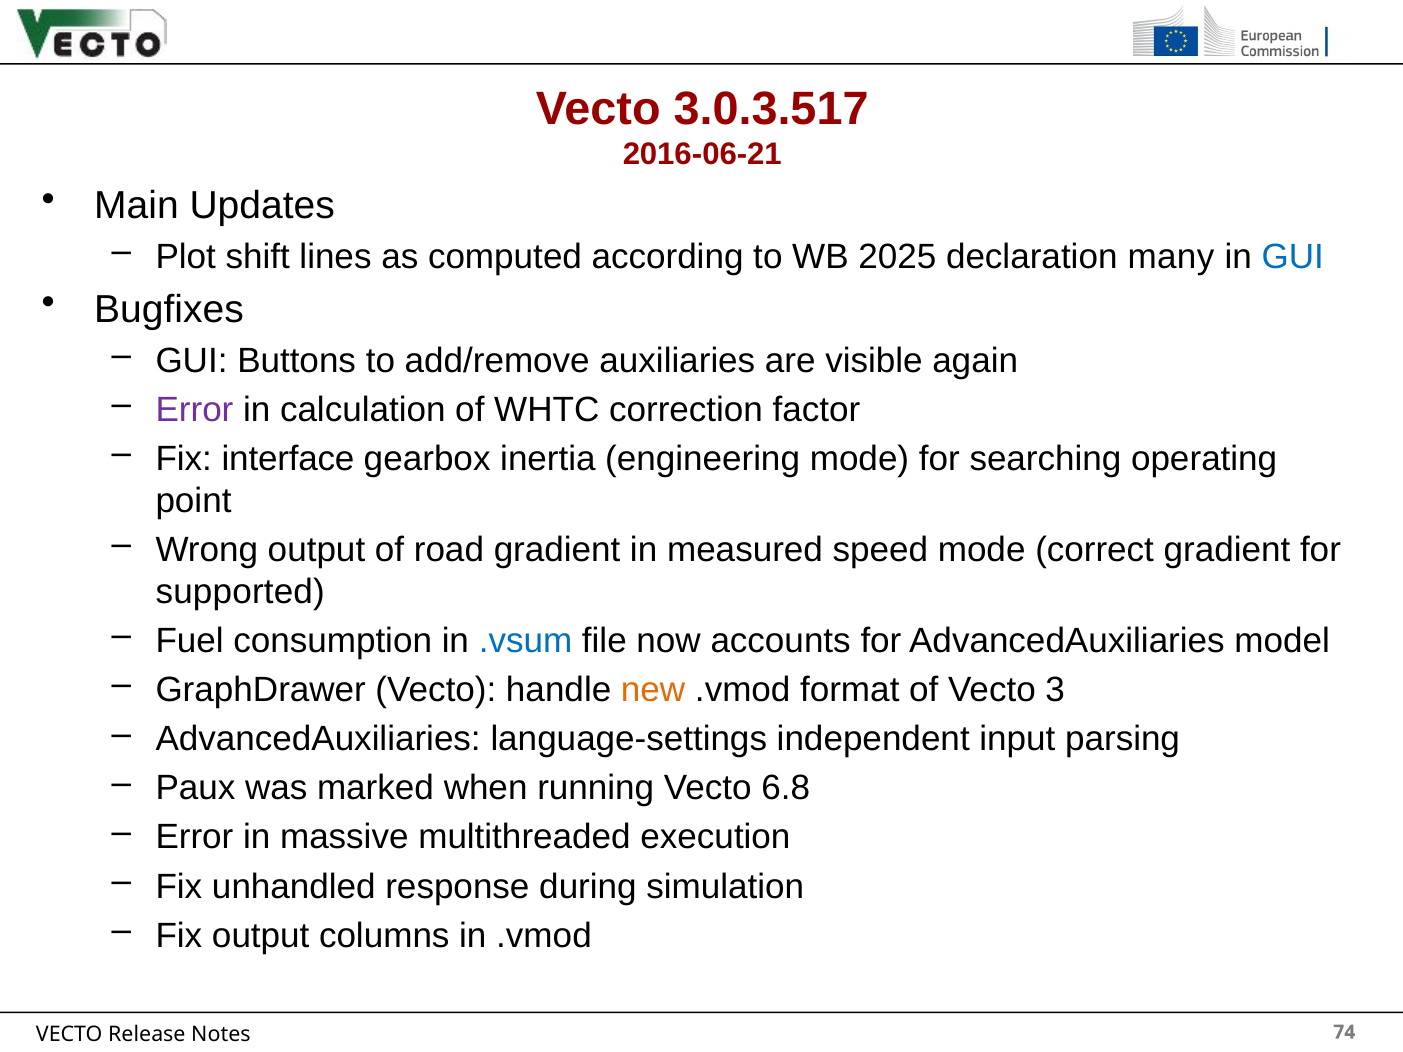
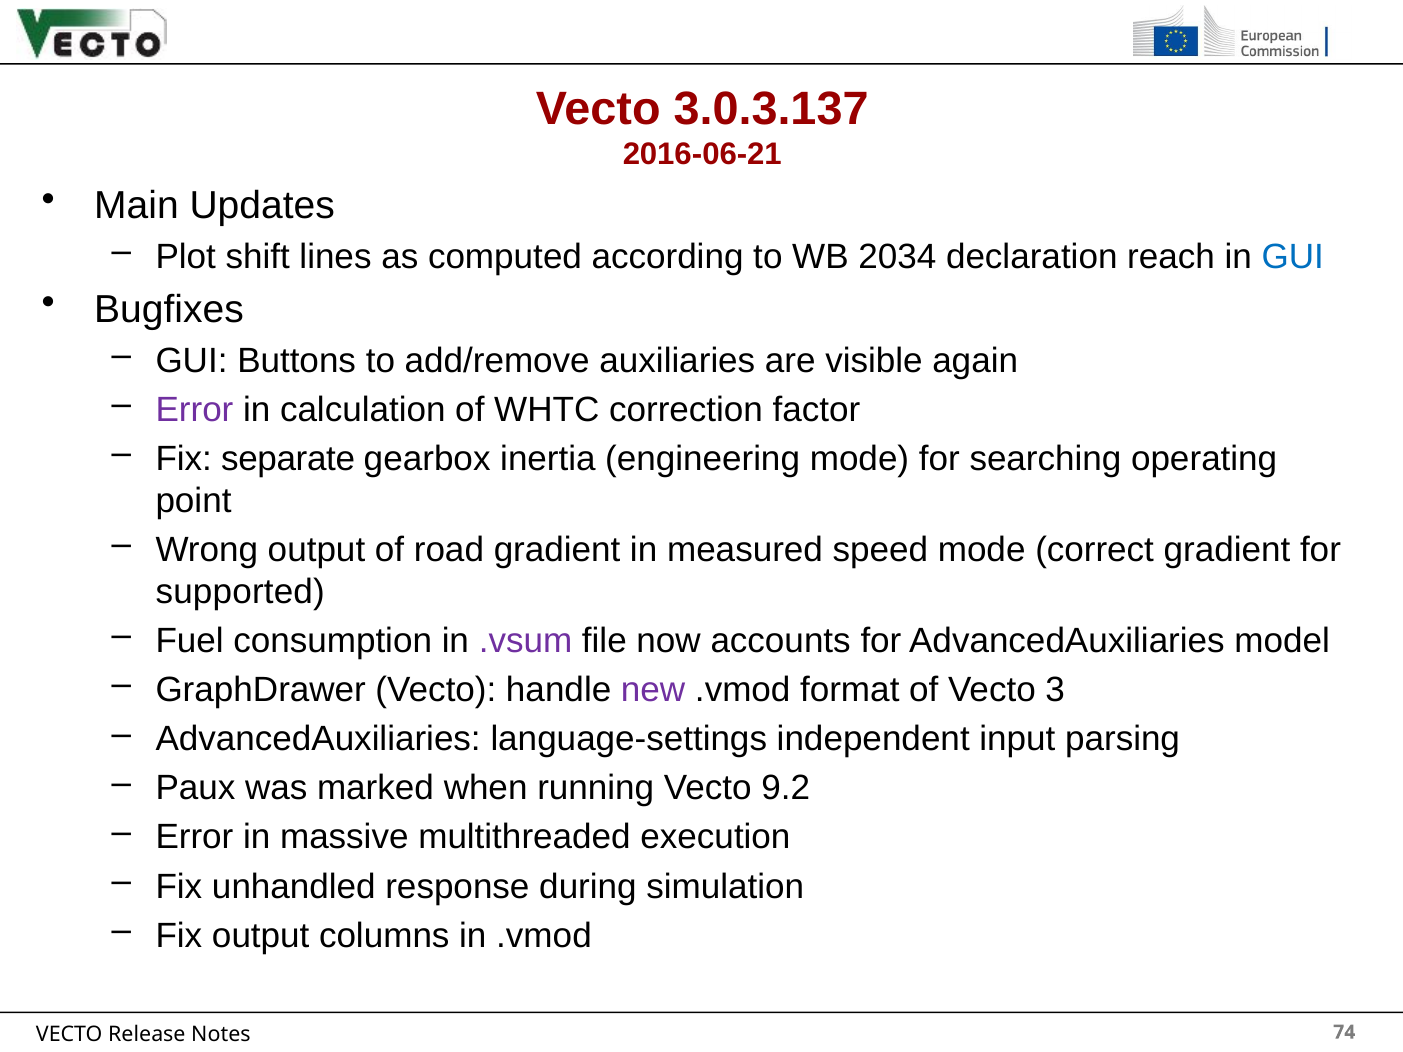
3.0.3.517: 3.0.3.517 -> 3.0.3.137 (771, 109)
2025: 2025 -> 2034 (897, 257)
many: many -> reach (1171, 257)
interface: interface -> separate (288, 459)
.vsum colour: blue -> purple (526, 641)
new colour: orange -> purple (653, 690)
6.8: 6.8 -> 9.2 (786, 788)
